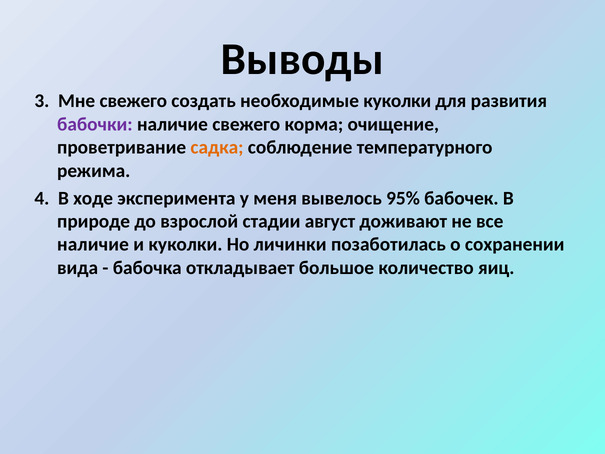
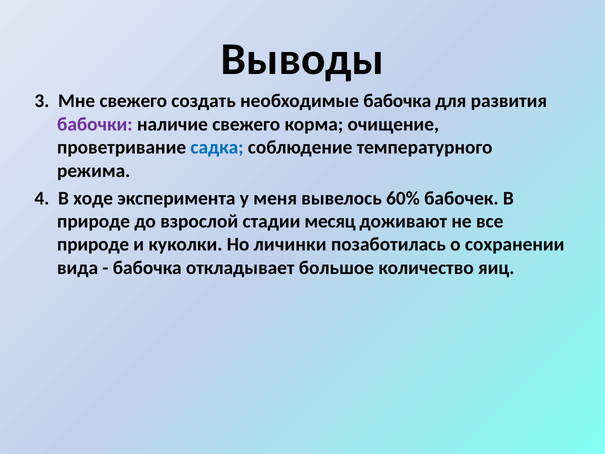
необходимые куколки: куколки -> бабочка (397, 101)
садка colour: orange -> blue (217, 147)
95%: 95% -> 60% (403, 198)
август: август -> месяц (330, 221)
наличие: наличие -> природе (93, 244)
